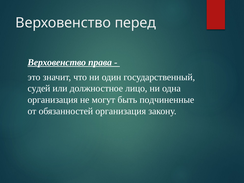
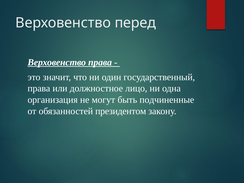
судей: судей -> права (39, 88)
обязанностей организация: организация -> президентом (121, 111)
